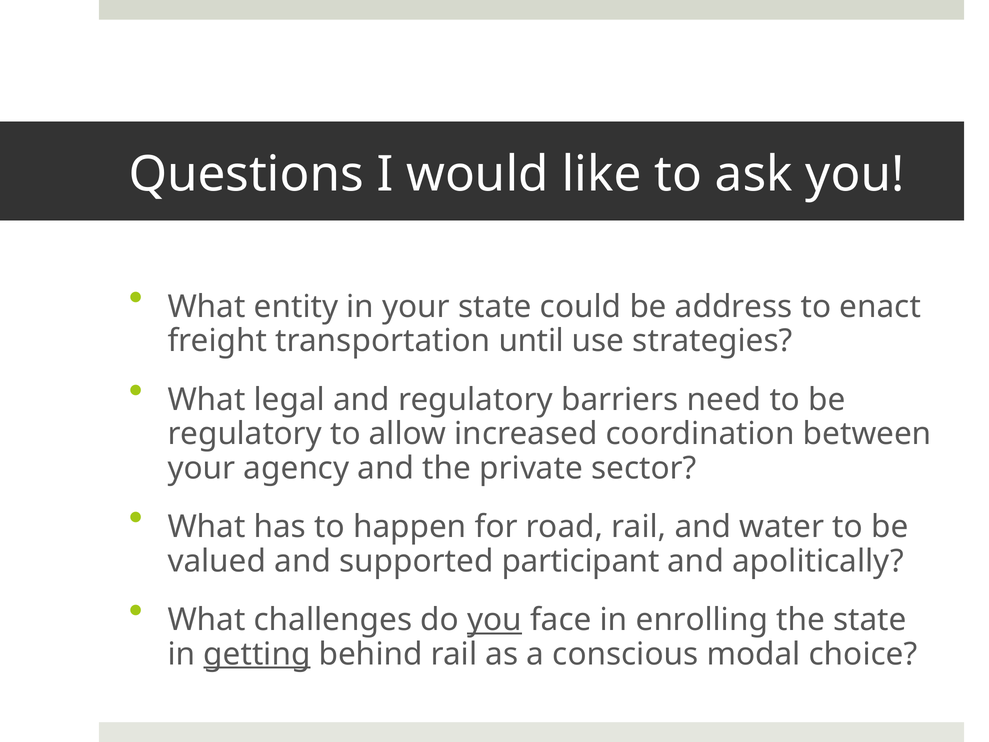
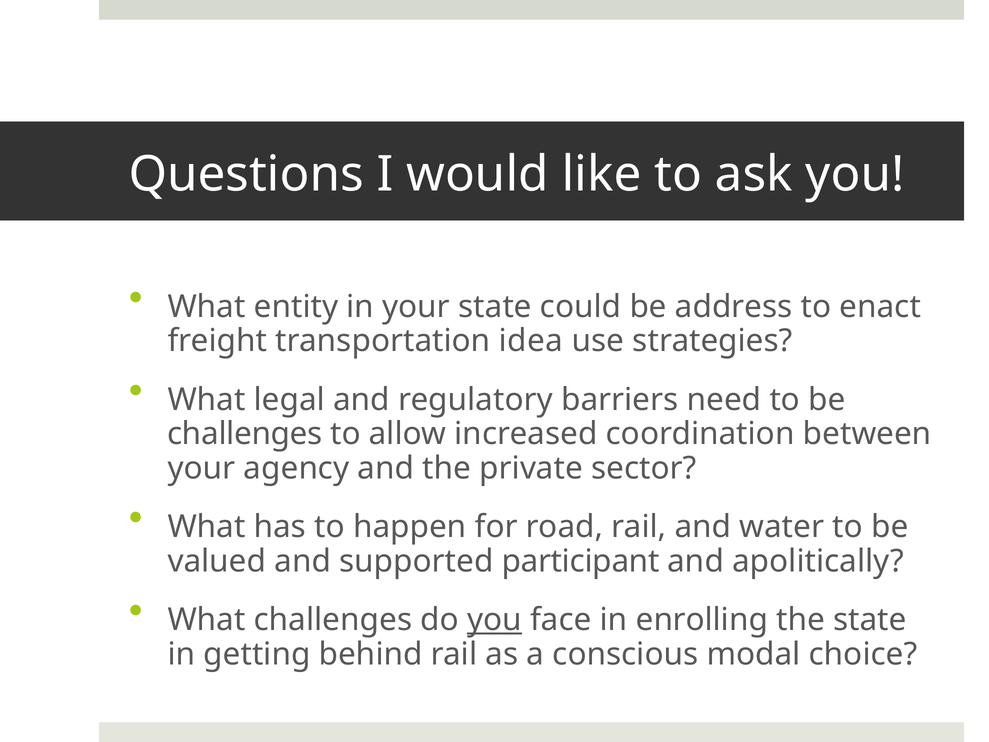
until: until -> idea (531, 341)
regulatory: regulatory -> challenges (245, 434)
getting underline: present -> none (257, 654)
